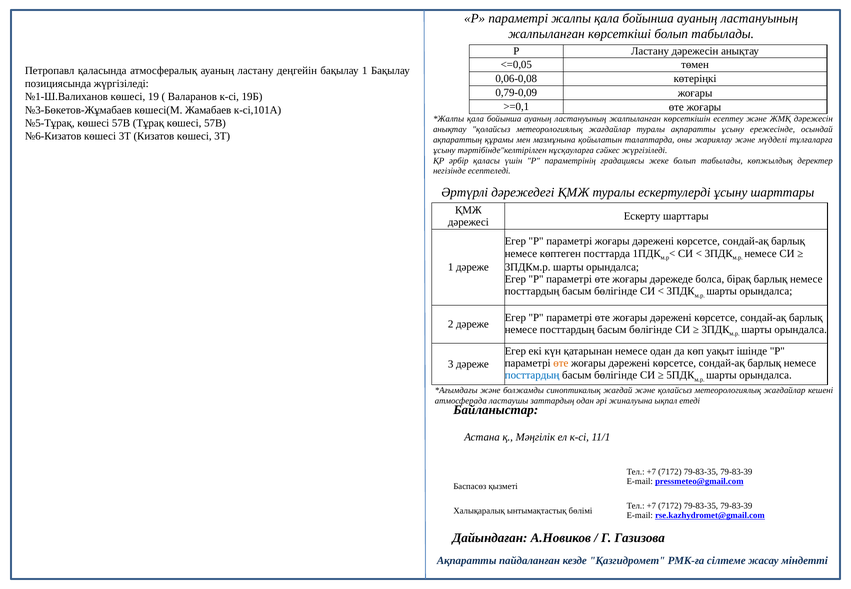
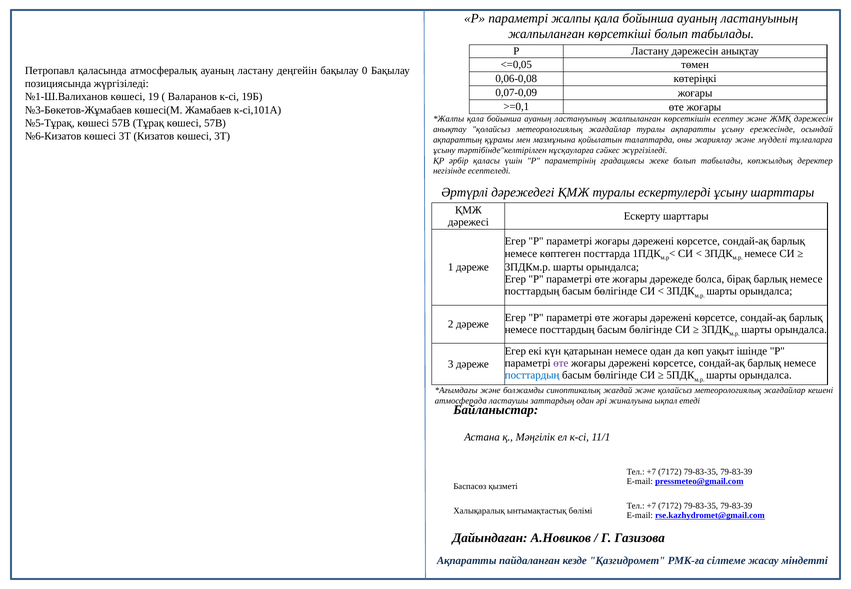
бақылау 1: 1 -> 0 (365, 71)
0,79-0,09: 0,79-0,09 -> 0,07-0,09 (516, 93)
өте colour: orange -> purple (561, 363)
